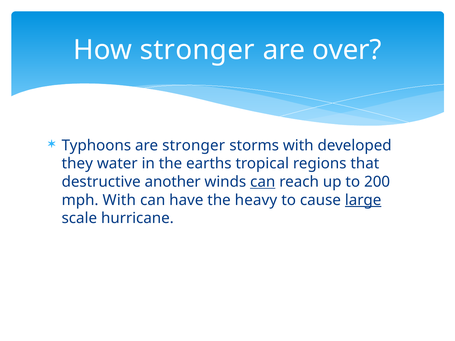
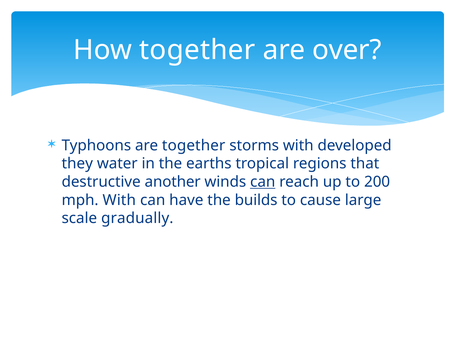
How stronger: stronger -> together (197, 50)
are stronger: stronger -> together (194, 146)
heavy: heavy -> builds (256, 200)
large underline: present -> none (363, 200)
hurricane: hurricane -> gradually (137, 218)
